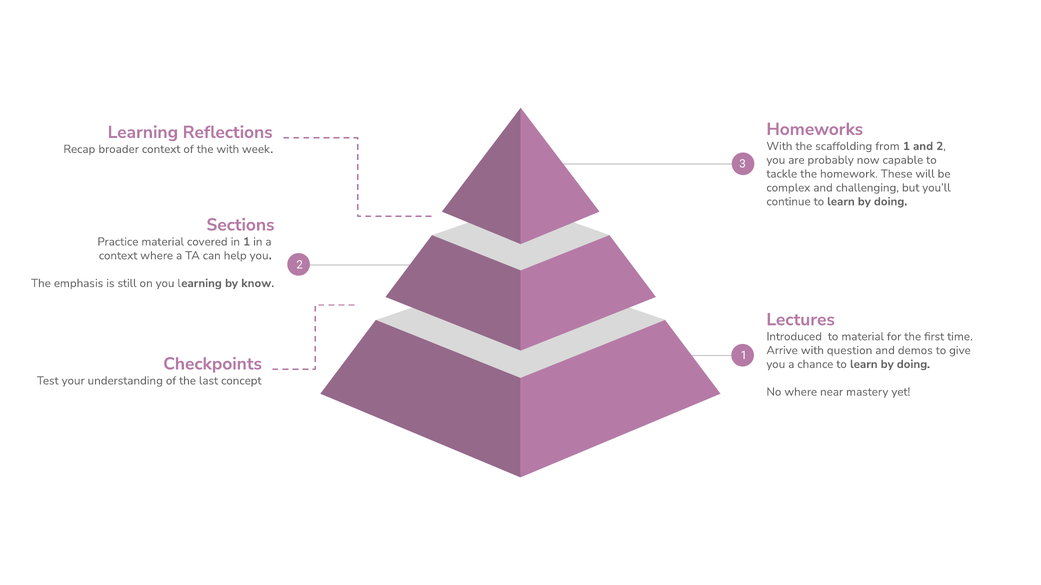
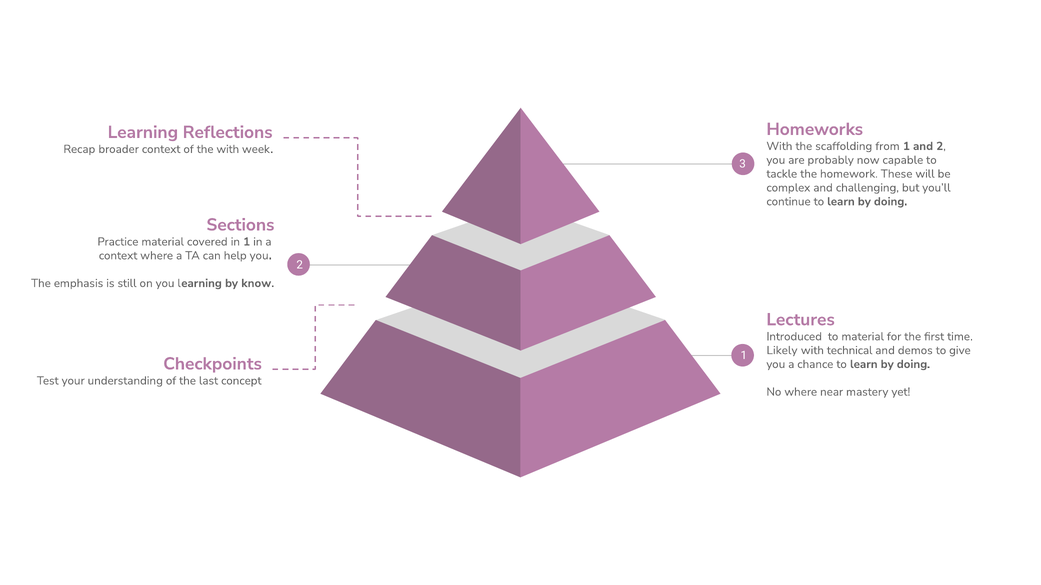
Arrive: Arrive -> Likely (782, 351)
question: question -> technical (850, 351)
